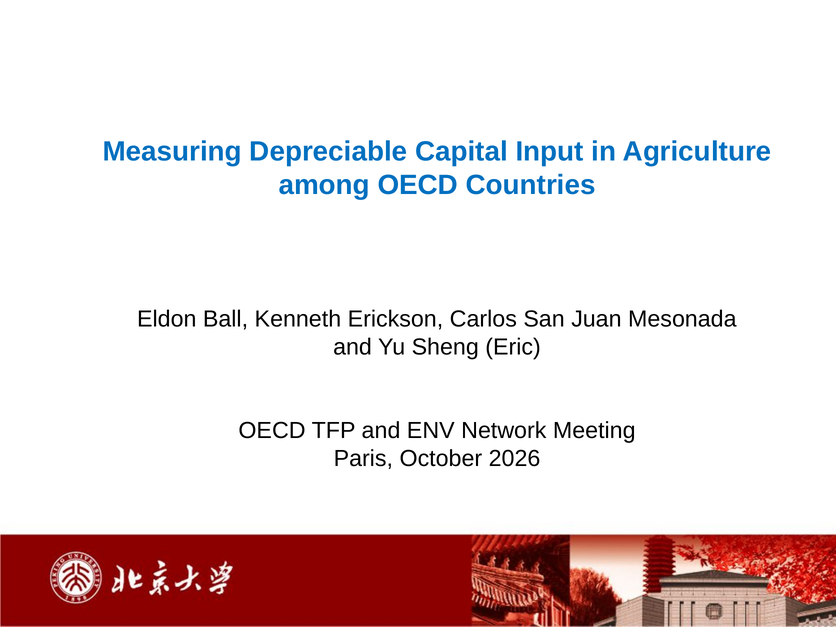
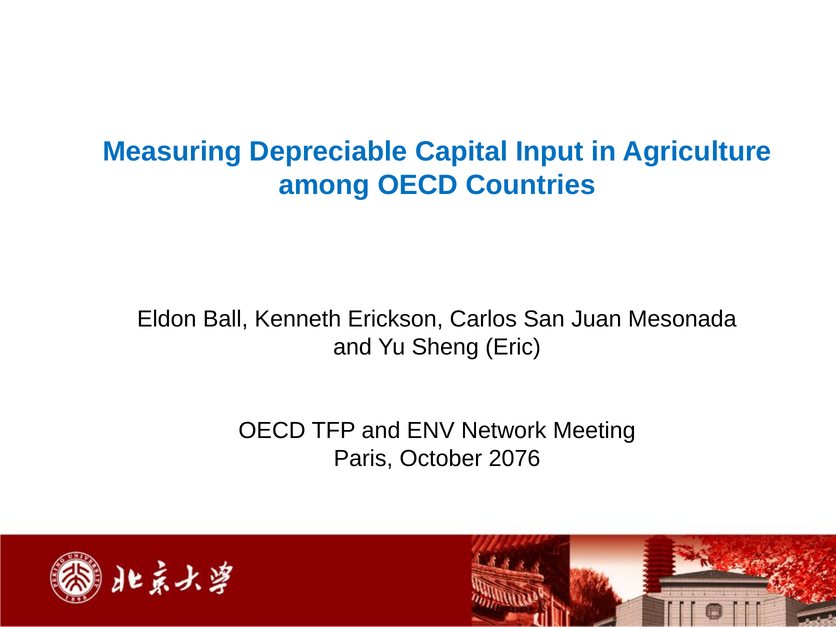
2026: 2026 -> 2076 (515, 459)
